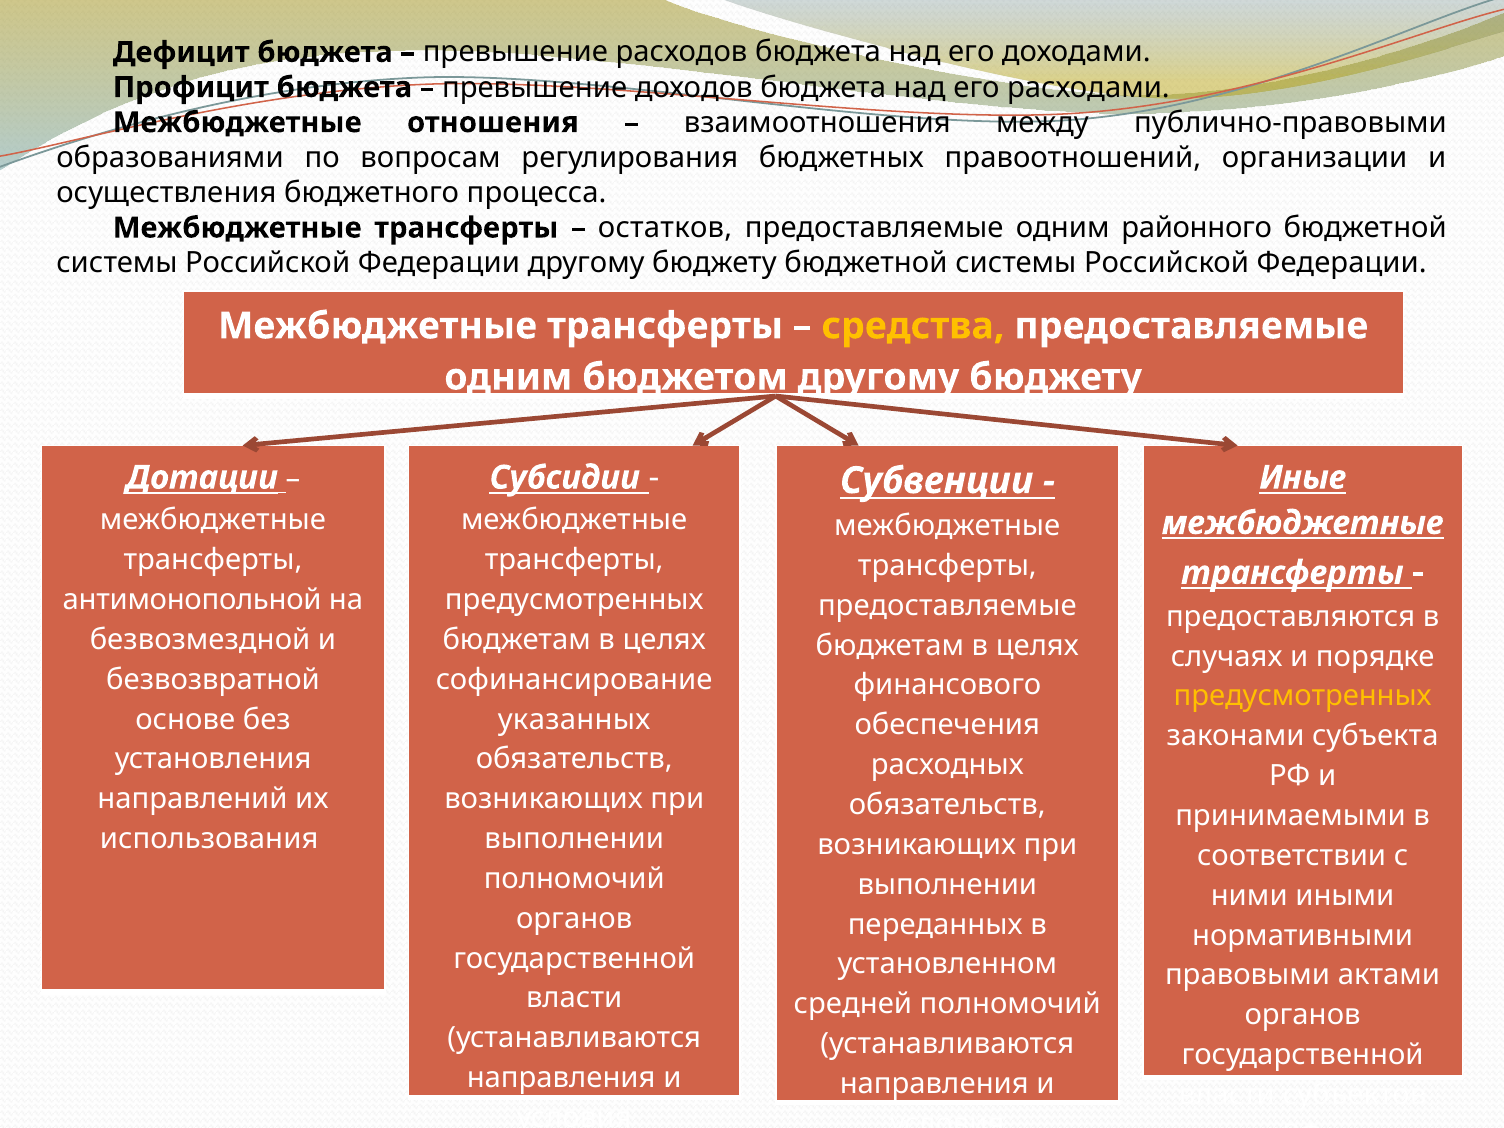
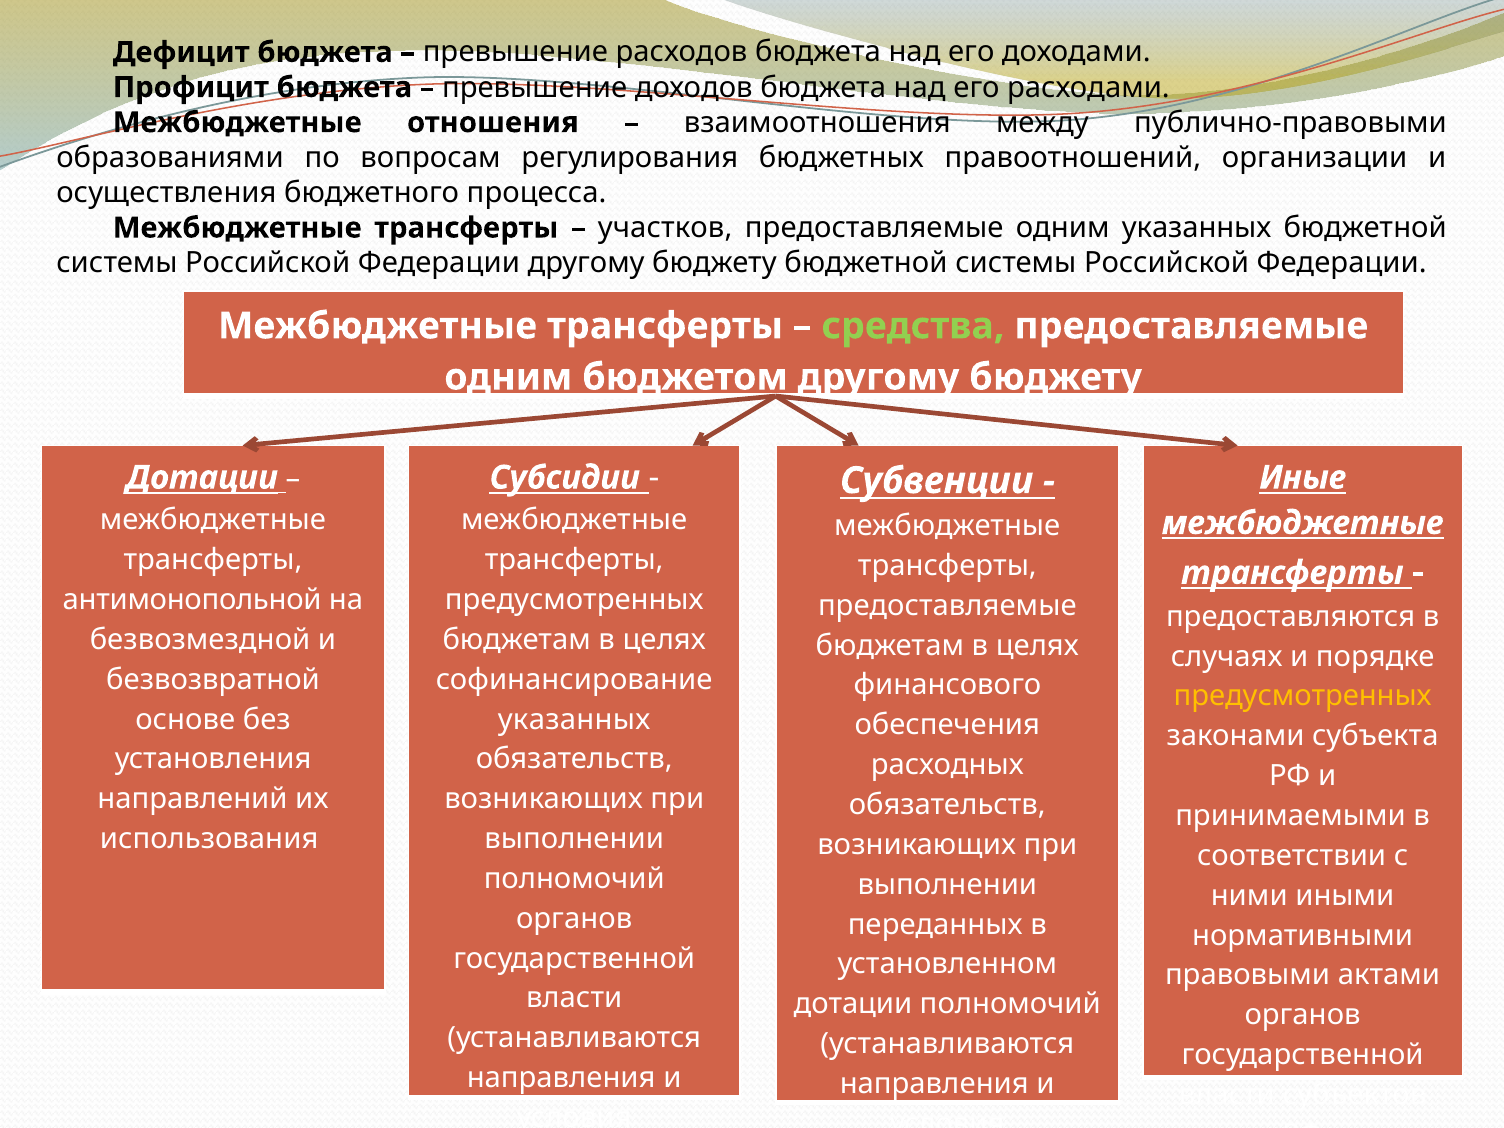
остатков: остатков -> участков (665, 228)
одним районного: районного -> указанных (1197, 228)
средства colour: yellow -> light green (913, 326)
средней: средней -> дотации (853, 1004)
